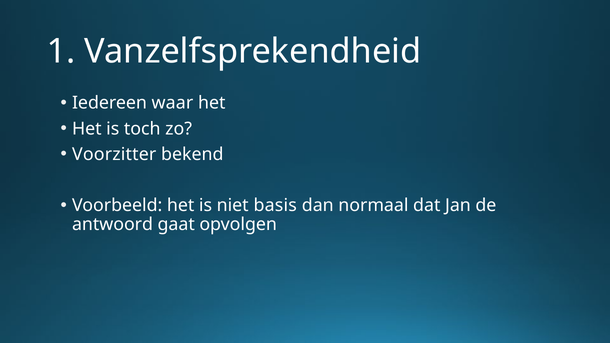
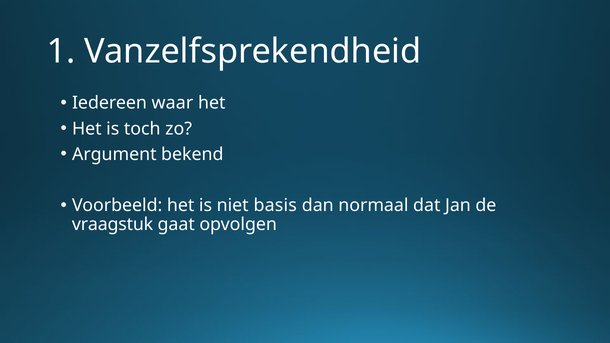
Voorzitter: Voorzitter -> Argument (114, 154)
antwoord: antwoord -> vraagstuk (113, 225)
